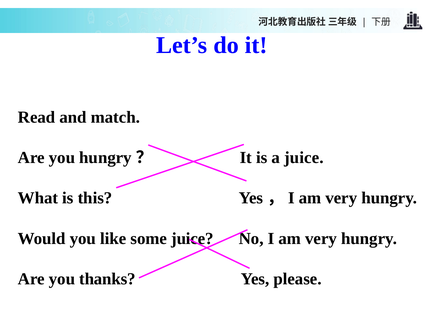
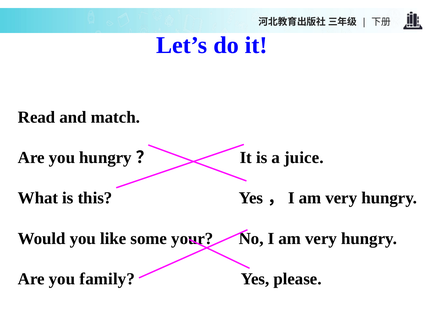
some juice: juice -> your (192, 239)
thanks: thanks -> family (107, 279)
